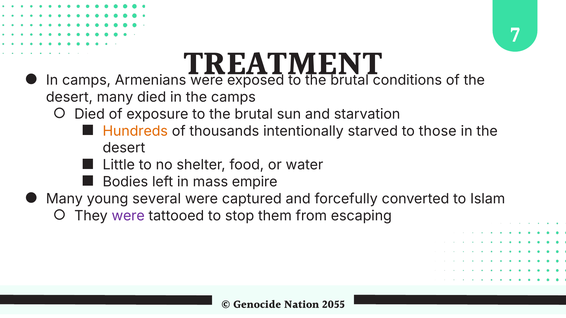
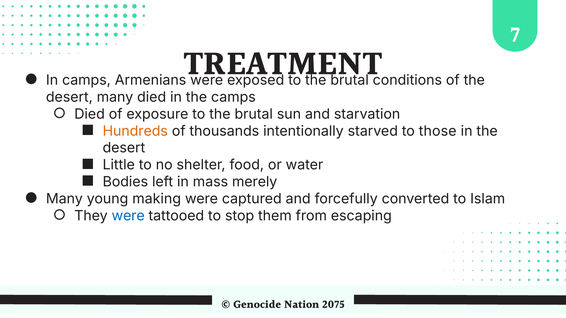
empire: empire -> merely (255, 182)
several: several -> making (157, 199)
were colour: purple -> blue (128, 216)
2055: 2055 -> 2075 (333, 305)
